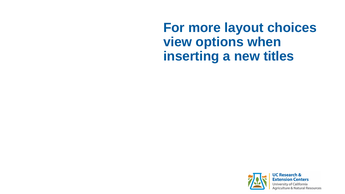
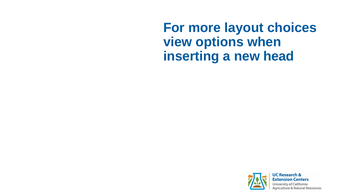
titles: titles -> head (279, 56)
